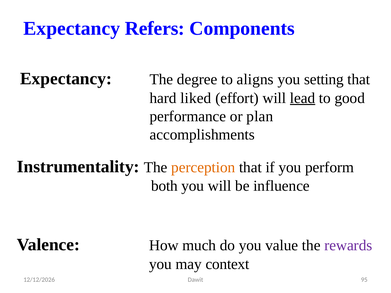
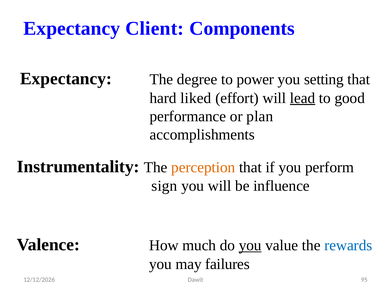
Refers: Refers -> Client (155, 28)
aligns: aligns -> power (255, 79)
both: both -> sign (164, 186)
you underline: none -> present (250, 246)
rewards colour: purple -> blue (348, 246)
context: context -> failures (227, 264)
